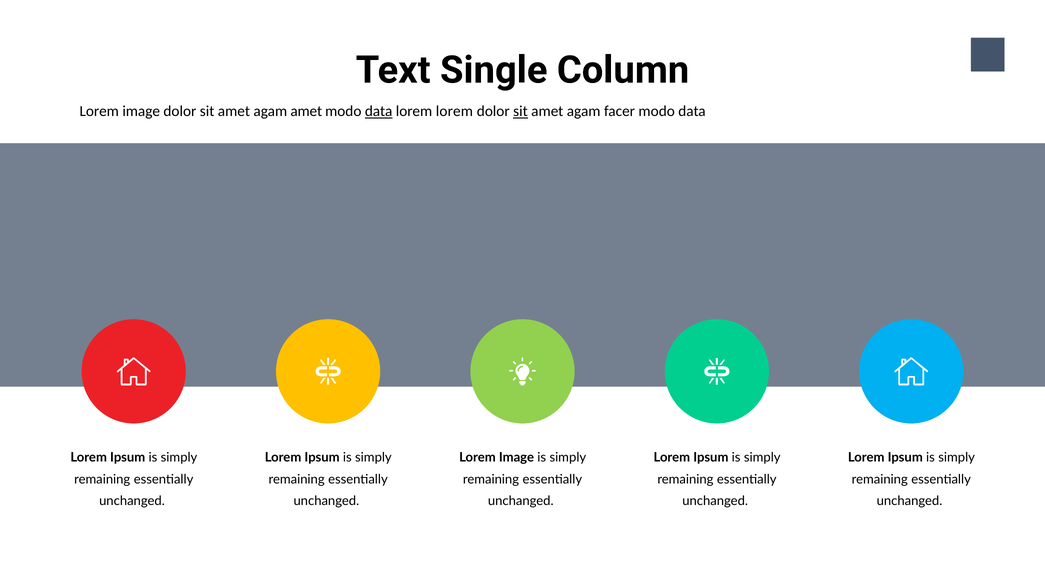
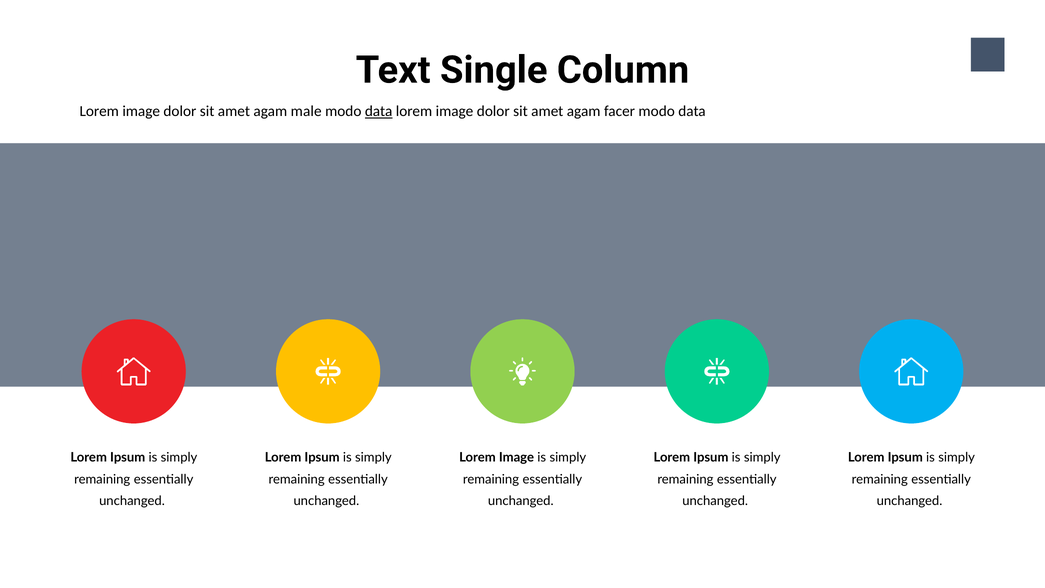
agam amet: amet -> male (306, 111)
lorem: lorem -> image (454, 111)
sit underline: present -> none (520, 111)
